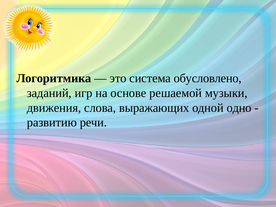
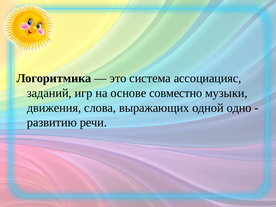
обусловлено: обусловлено -> ассоциацияс (208, 78)
решаемой: решаемой -> совместно (176, 93)
